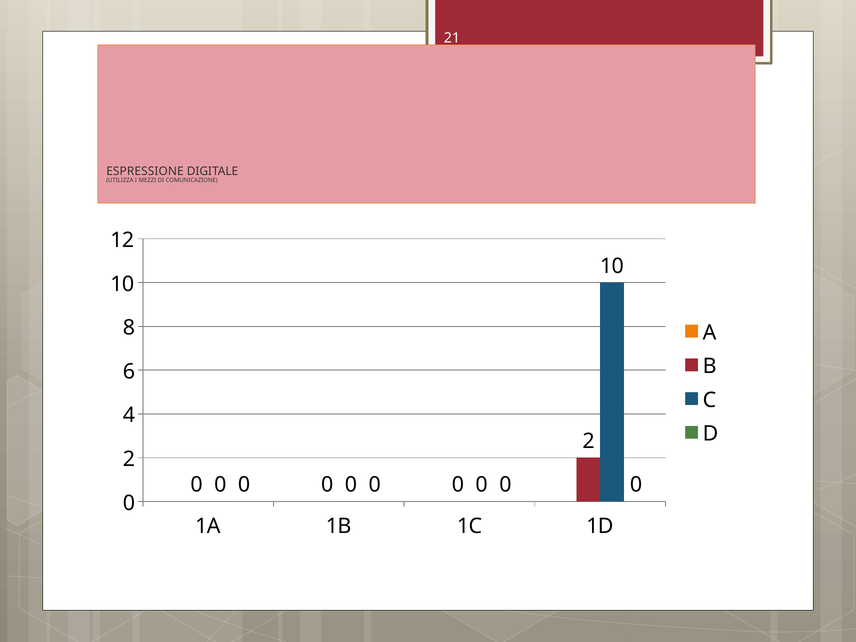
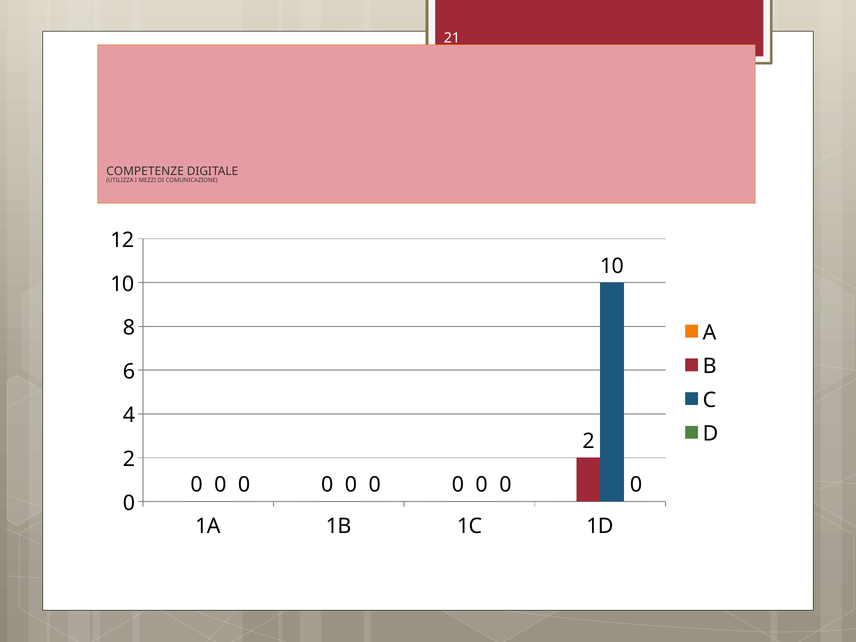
ESPRESSIONE: ESPRESSIONE -> COMPETENZE (145, 171)
